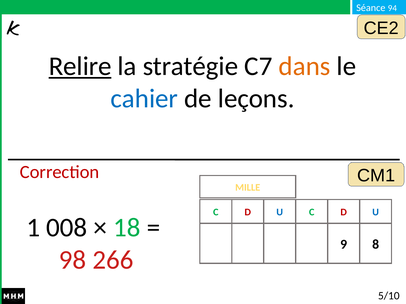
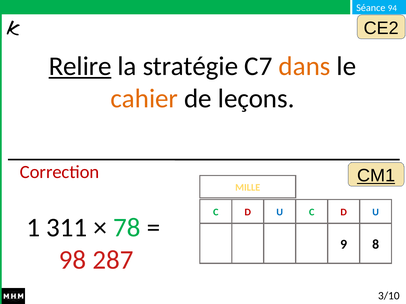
cahier colour: blue -> orange (144, 99)
CM1 underline: none -> present (376, 176)
008: 008 -> 311 (67, 228)
18: 18 -> 78 (127, 228)
266: 266 -> 287 (113, 260)
5/10: 5/10 -> 3/10 (389, 296)
